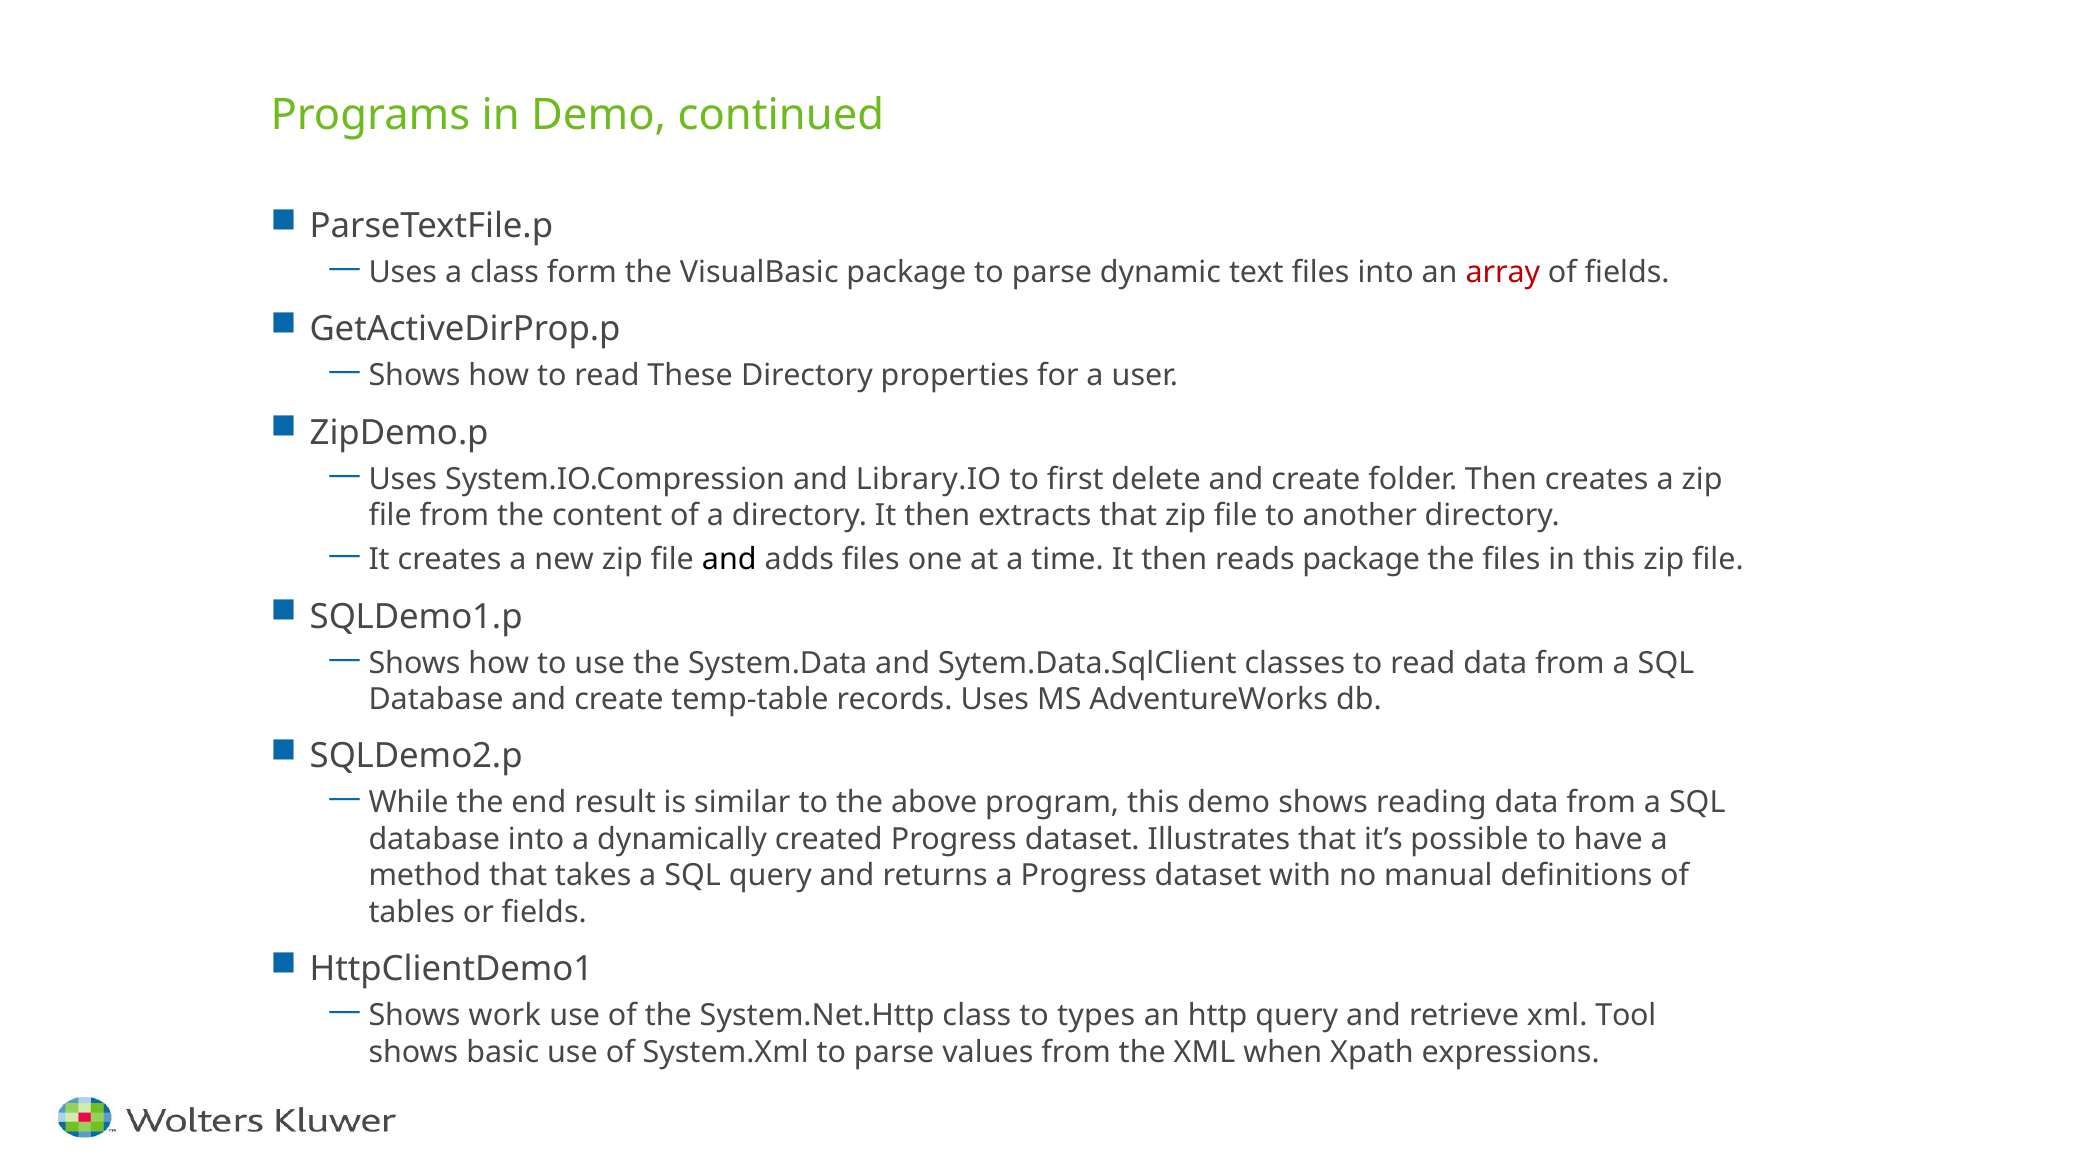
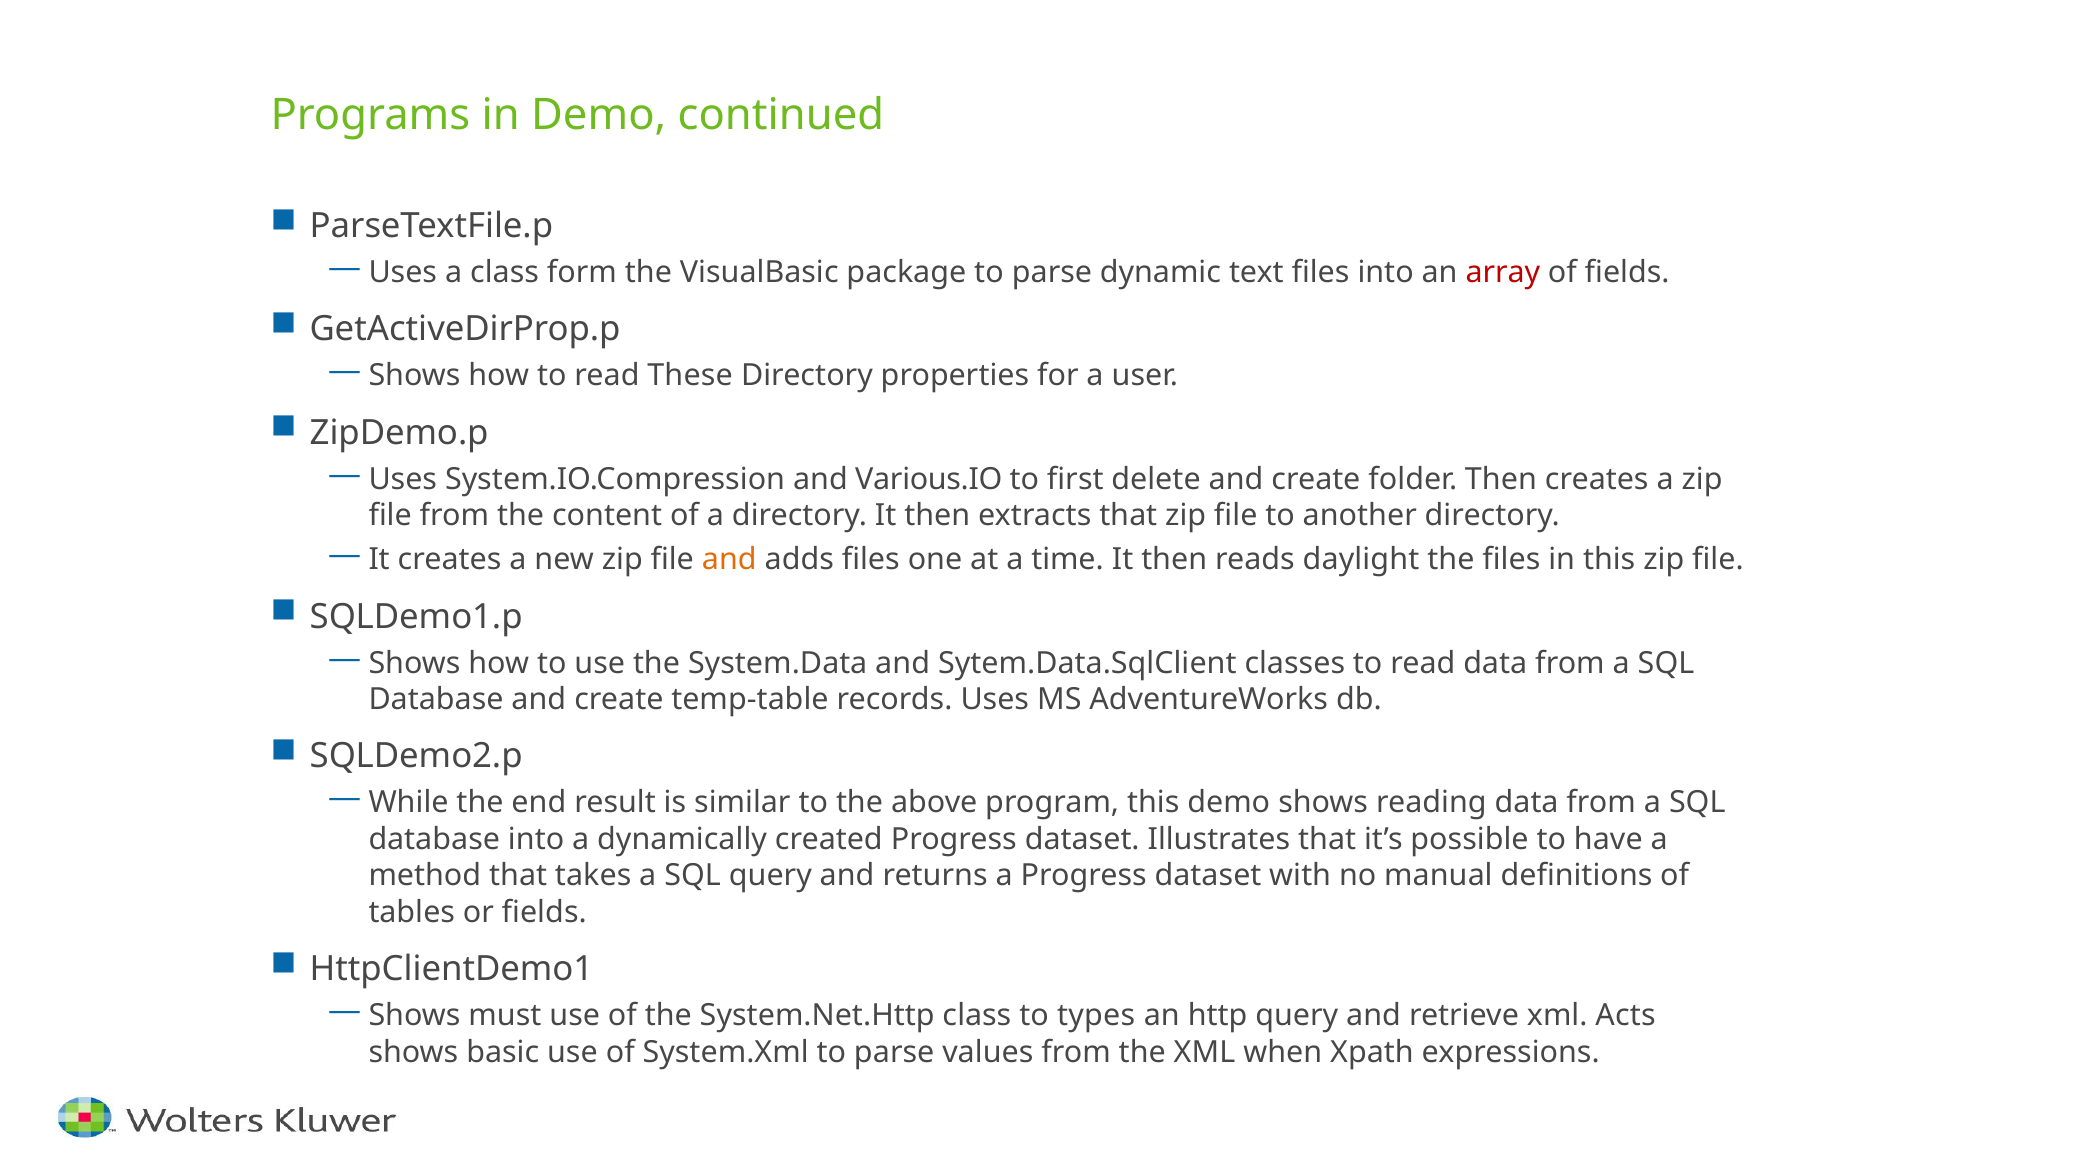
Library.IO: Library.IO -> Various.IO (929, 479)
and colour: black -> orange (729, 560)
reads package: package -> daylight (1361, 560)
work: work -> must (505, 1016)
Tool: Tool -> Acts (1626, 1016)
